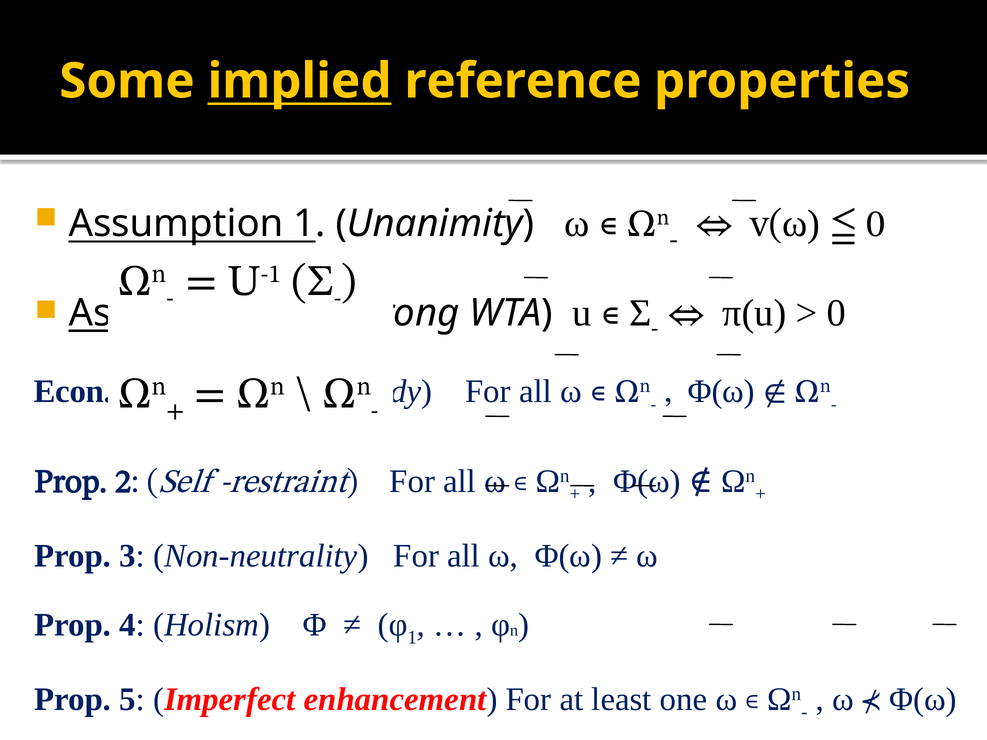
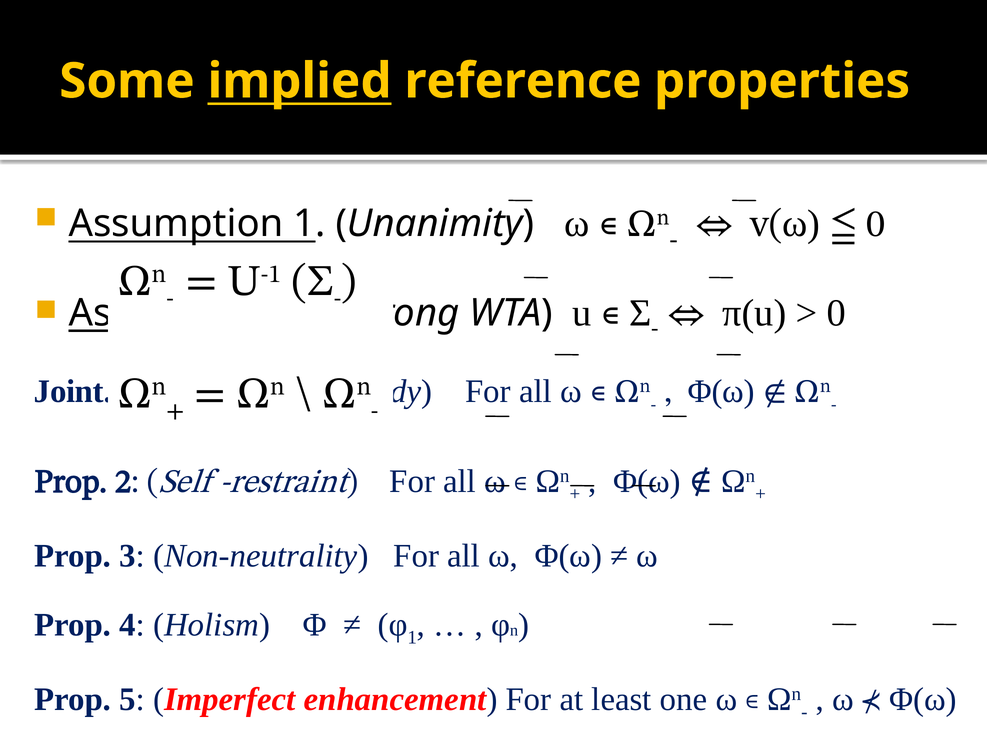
Econ: Econ -> Joint (73, 392)
